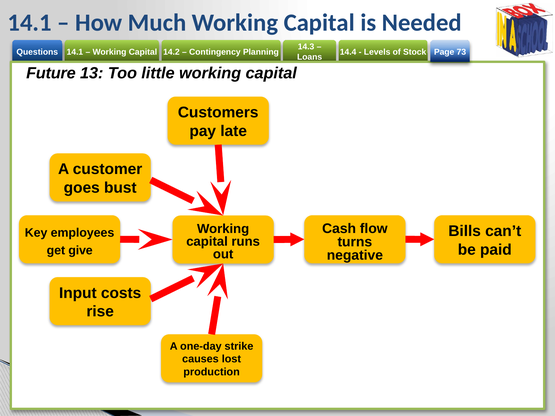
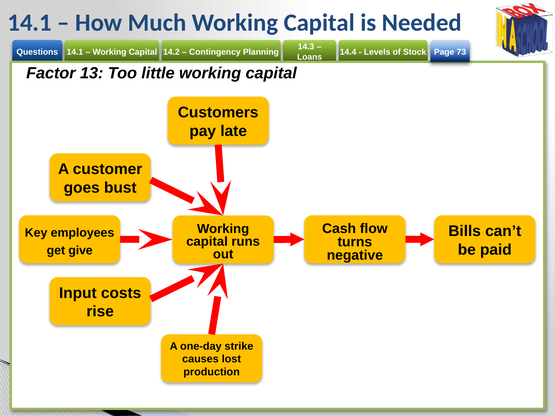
Future: Future -> Factor (51, 73)
